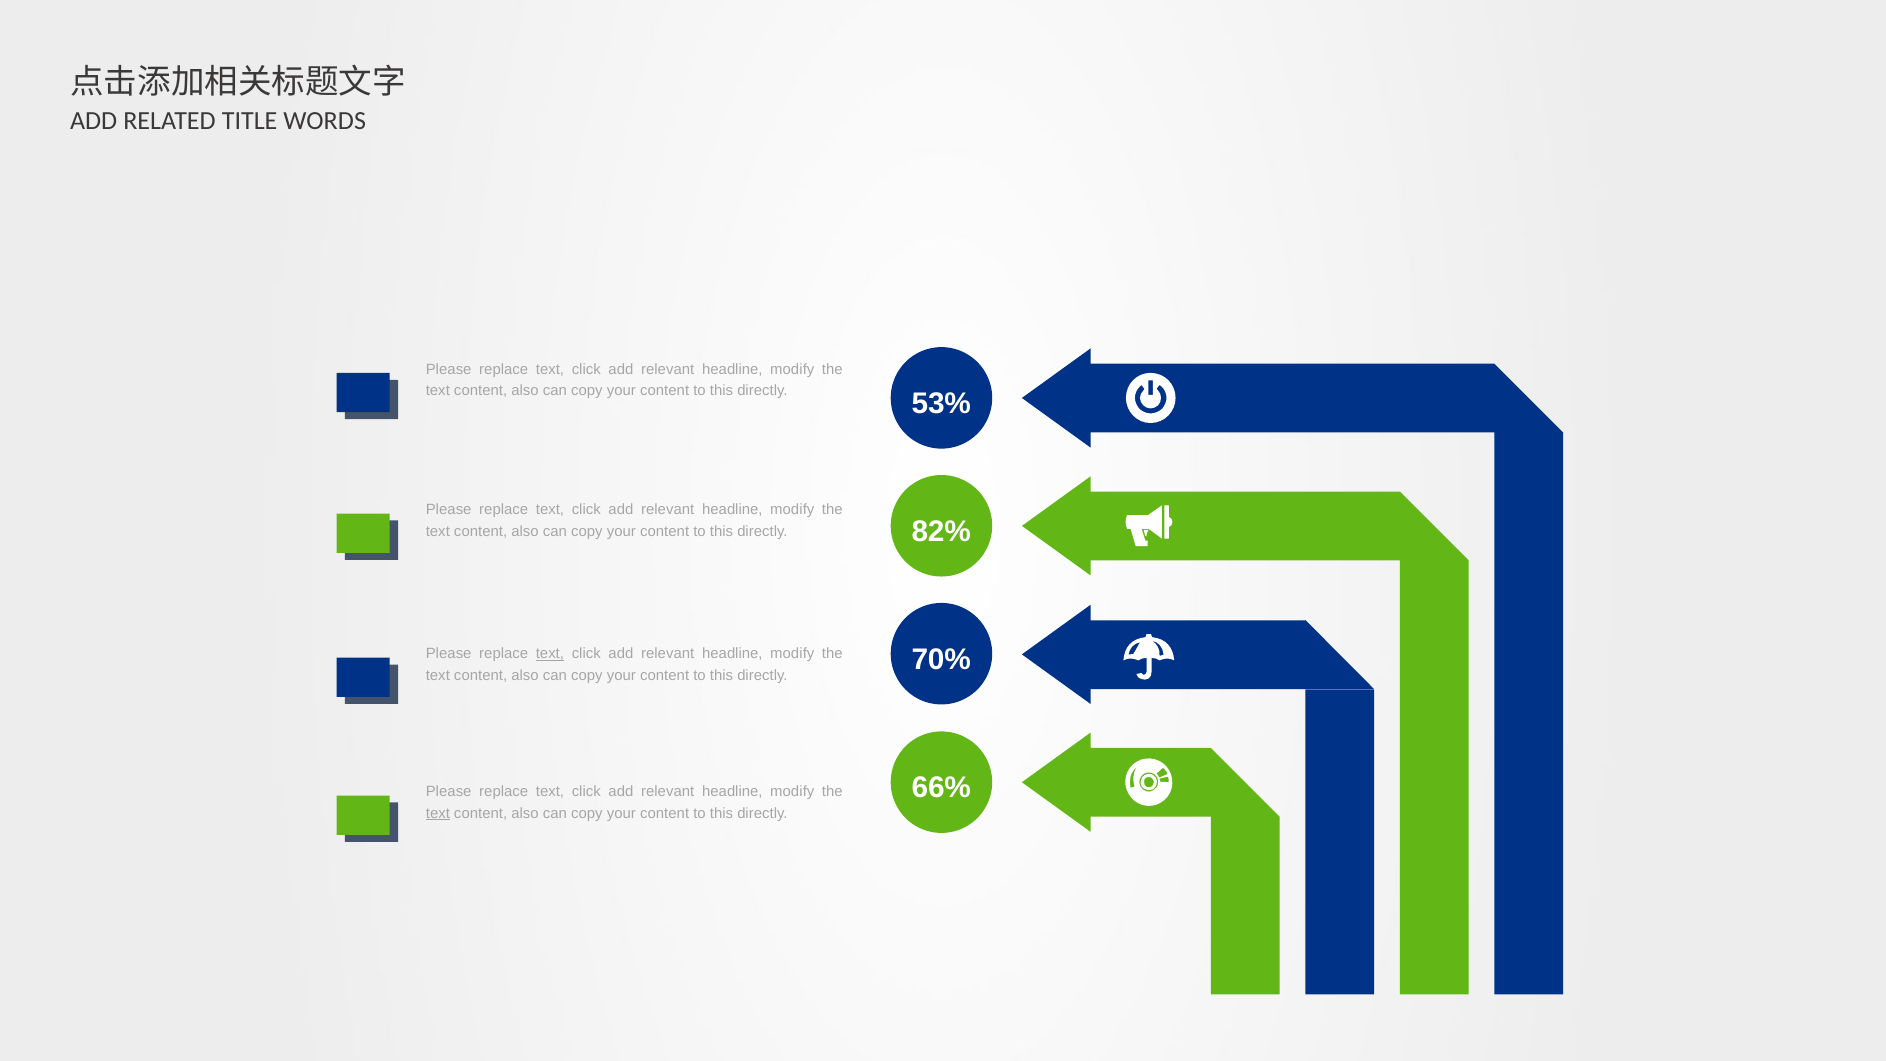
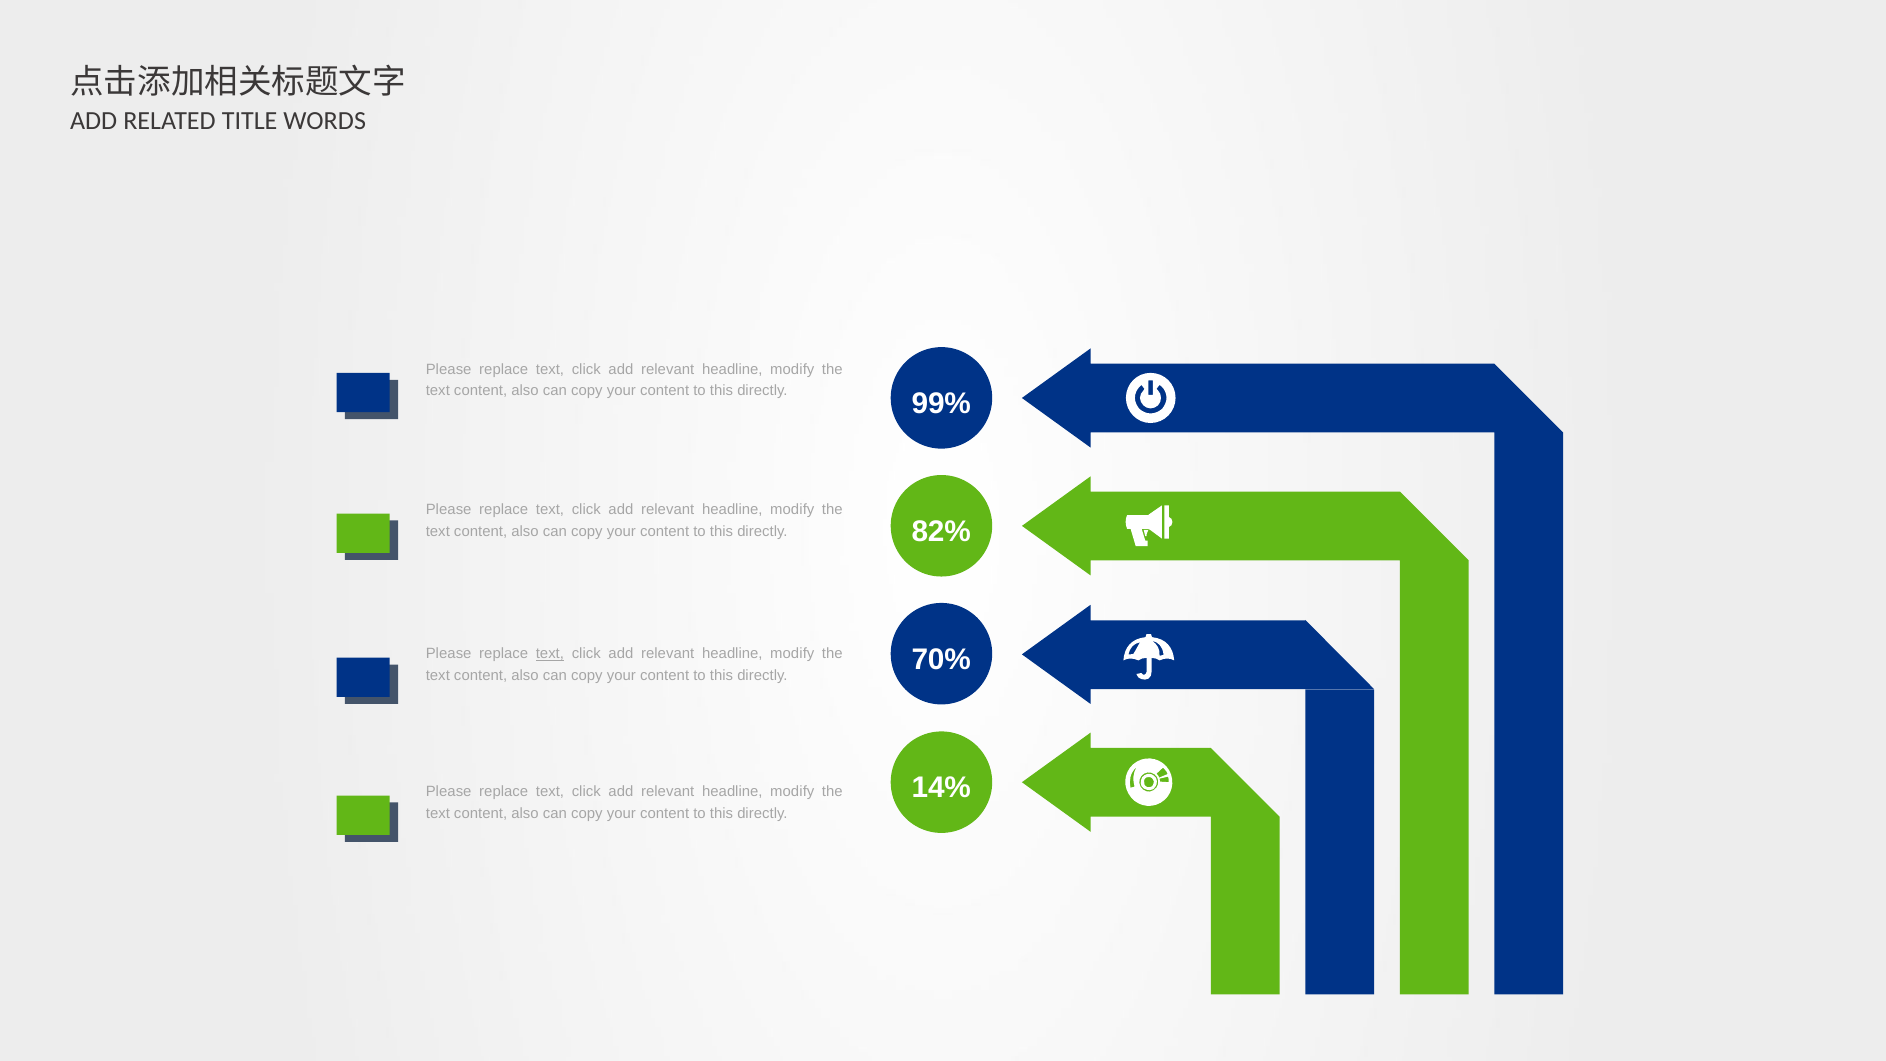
53%: 53% -> 99% (941, 403)
66%: 66% -> 14% (941, 788)
text underline: present -> none (438, 813)
